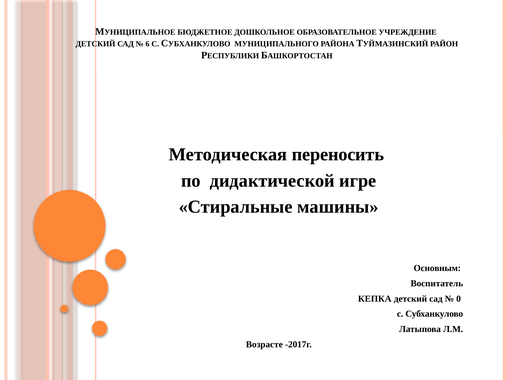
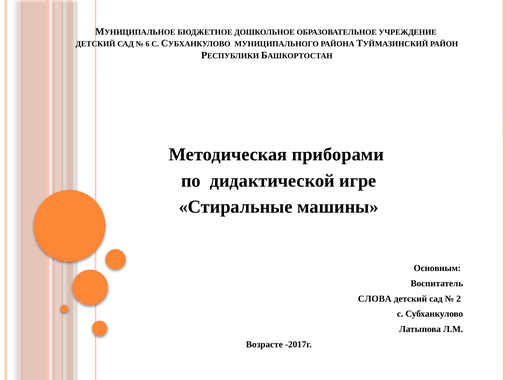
переносить: переносить -> приборами (338, 154)
КЕПКА: КЕПКА -> СЛОВА (375, 298)
0: 0 -> 2 (459, 298)
